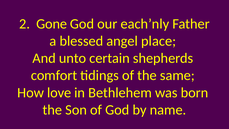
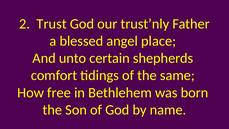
Gone: Gone -> Trust (52, 24)
each’nly: each’nly -> trust’nly (145, 24)
love: love -> free (59, 92)
